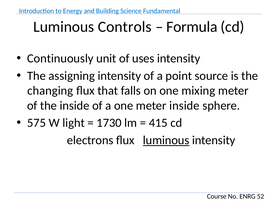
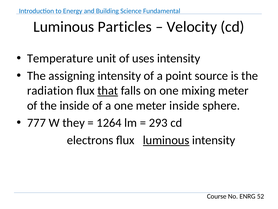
Controls: Controls -> Particles (125, 27)
Formula: Formula -> Velocity (192, 27)
Continuously: Continuously -> Temperature (60, 58)
changing: changing -> radiation (50, 90)
that underline: none -> present (108, 90)
575: 575 -> 777 (36, 123)
light: light -> they (74, 123)
1730: 1730 -> 1264 (109, 123)
415: 415 -> 293 (158, 123)
